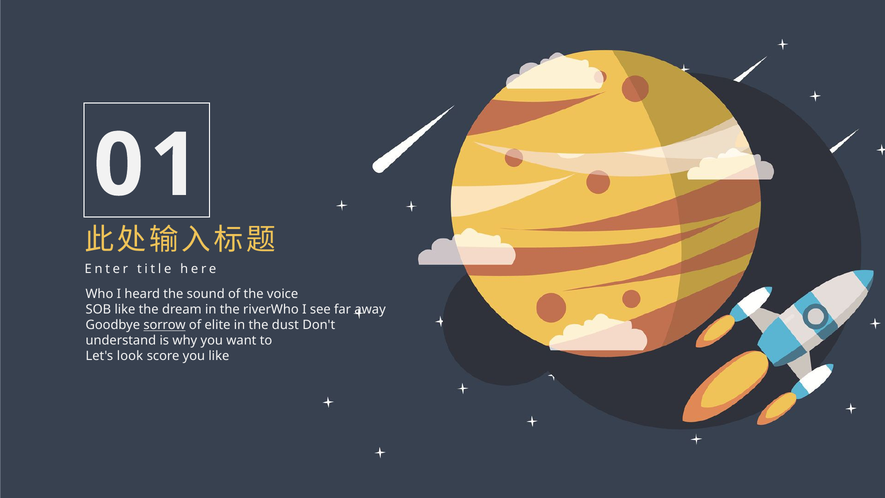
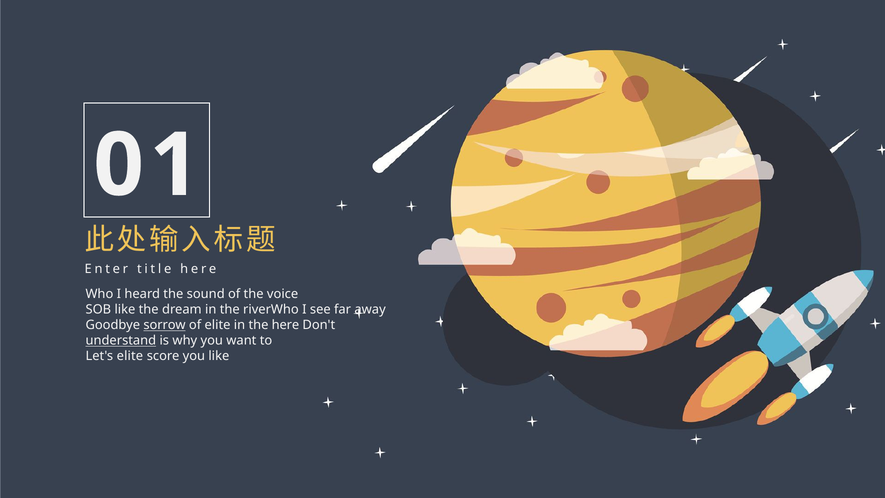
the dust: dust -> here (285, 325)
understand underline: none -> present (121, 340)
Let's look: look -> elite (130, 356)
